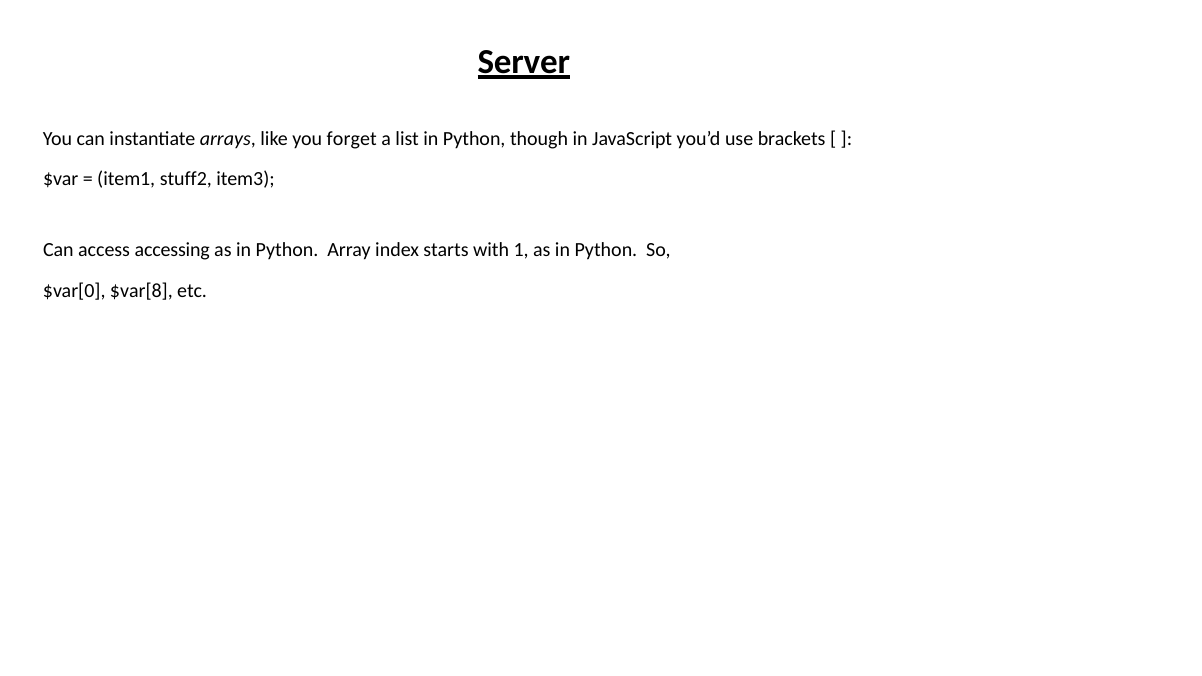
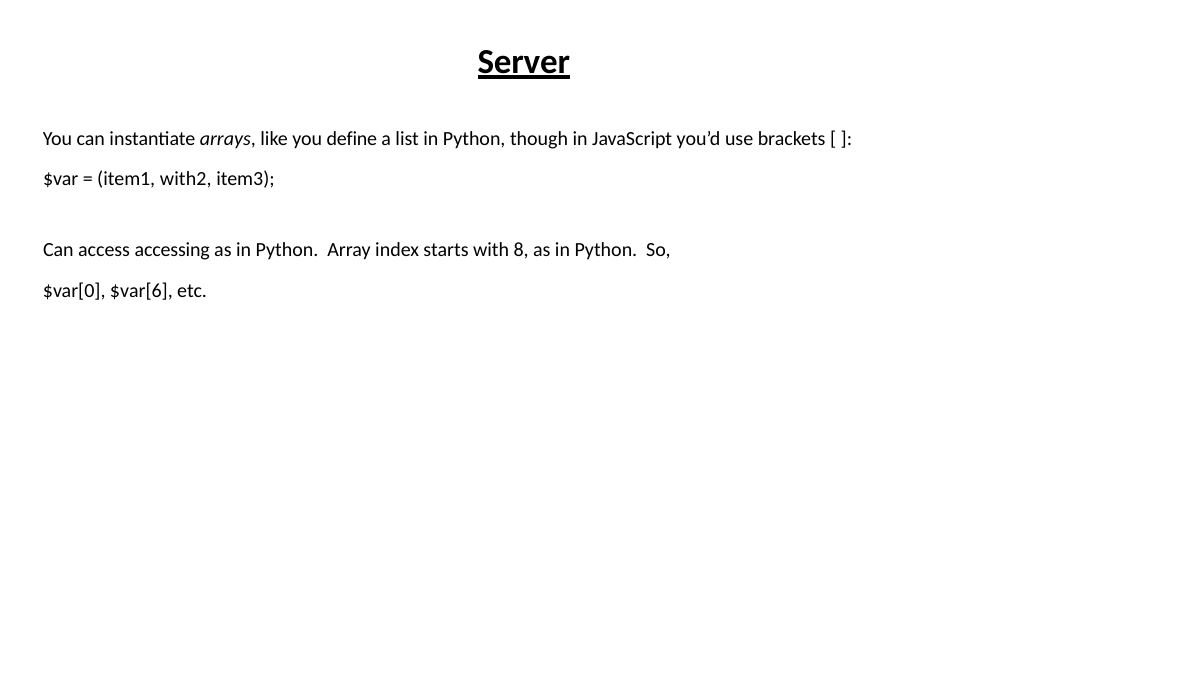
forget: forget -> define (352, 139)
stuff2: stuff2 -> with2 (186, 179)
1: 1 -> 8 (521, 250)
$var[8: $var[8 -> $var[6 (141, 291)
